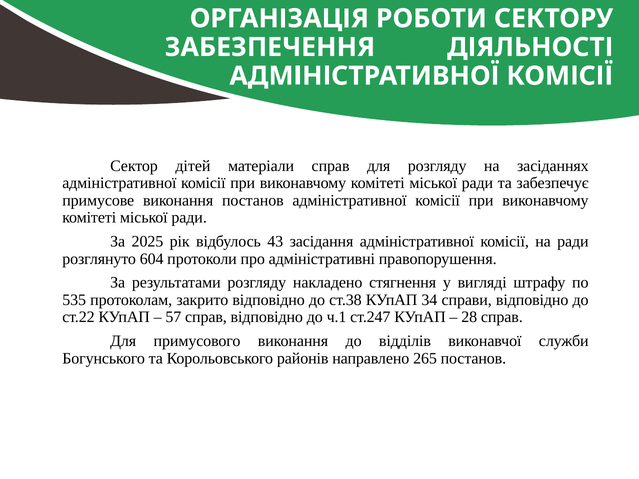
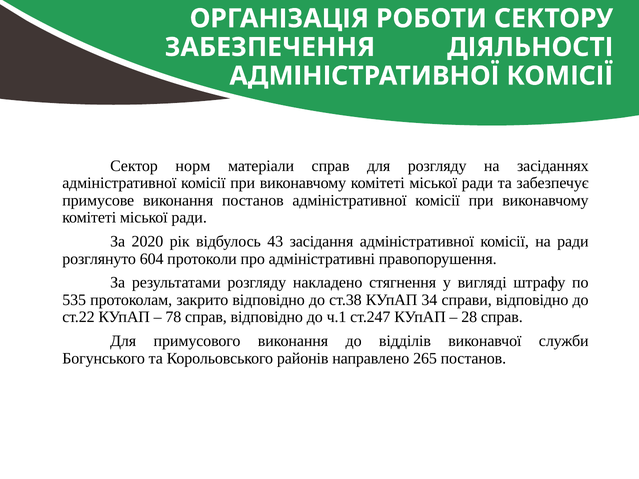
дітей: дітей -> норм (193, 166)
2025: 2025 -> 2020 (147, 242)
57: 57 -> 78 (173, 317)
